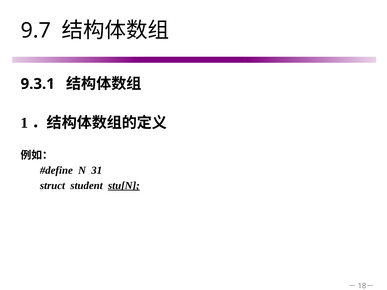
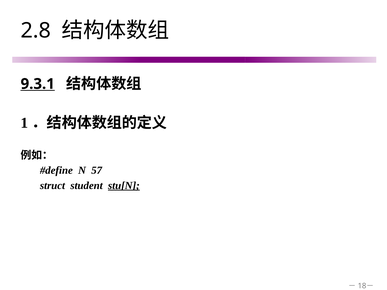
9.7: 9.7 -> 2.8 (36, 30)
9.3.1 underline: none -> present (38, 84)
31: 31 -> 57 (97, 171)
